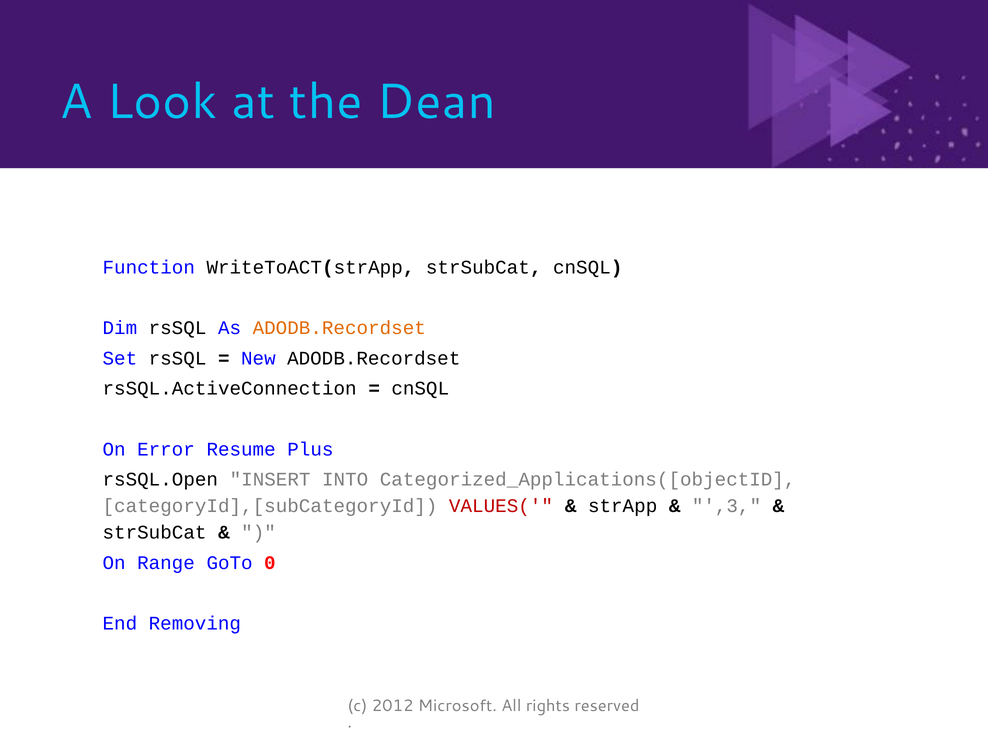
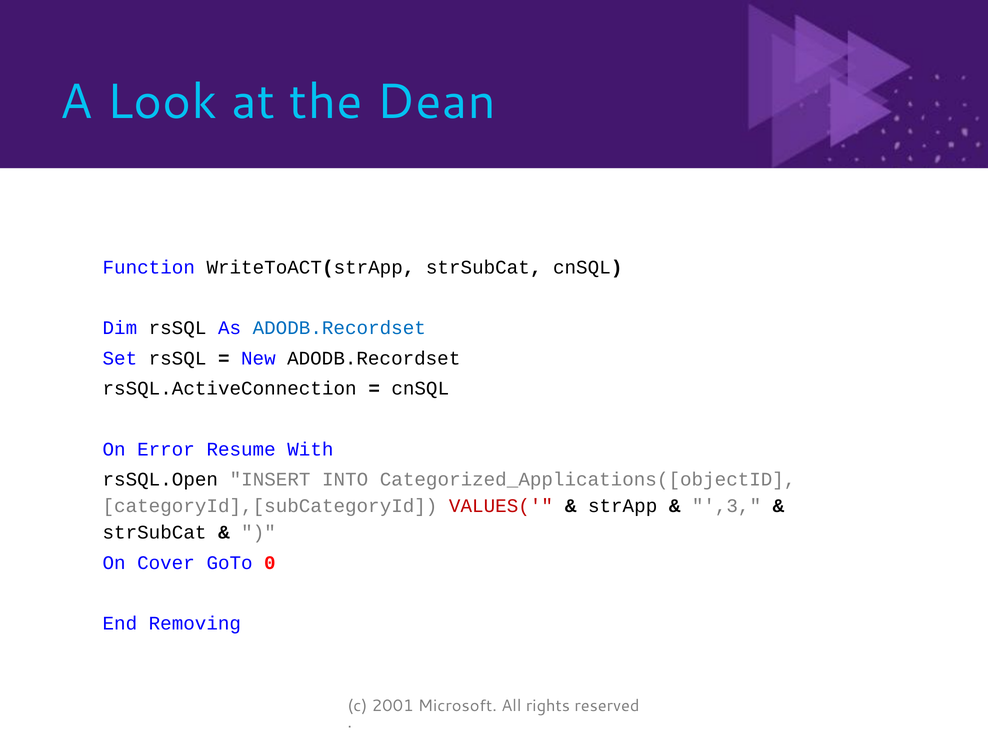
ADODB.Recordset colour: orange -> blue (339, 328)
Plus: Plus -> With (310, 449)
Range: Range -> Cover (166, 563)
2012: 2012 -> 2001 (393, 706)
